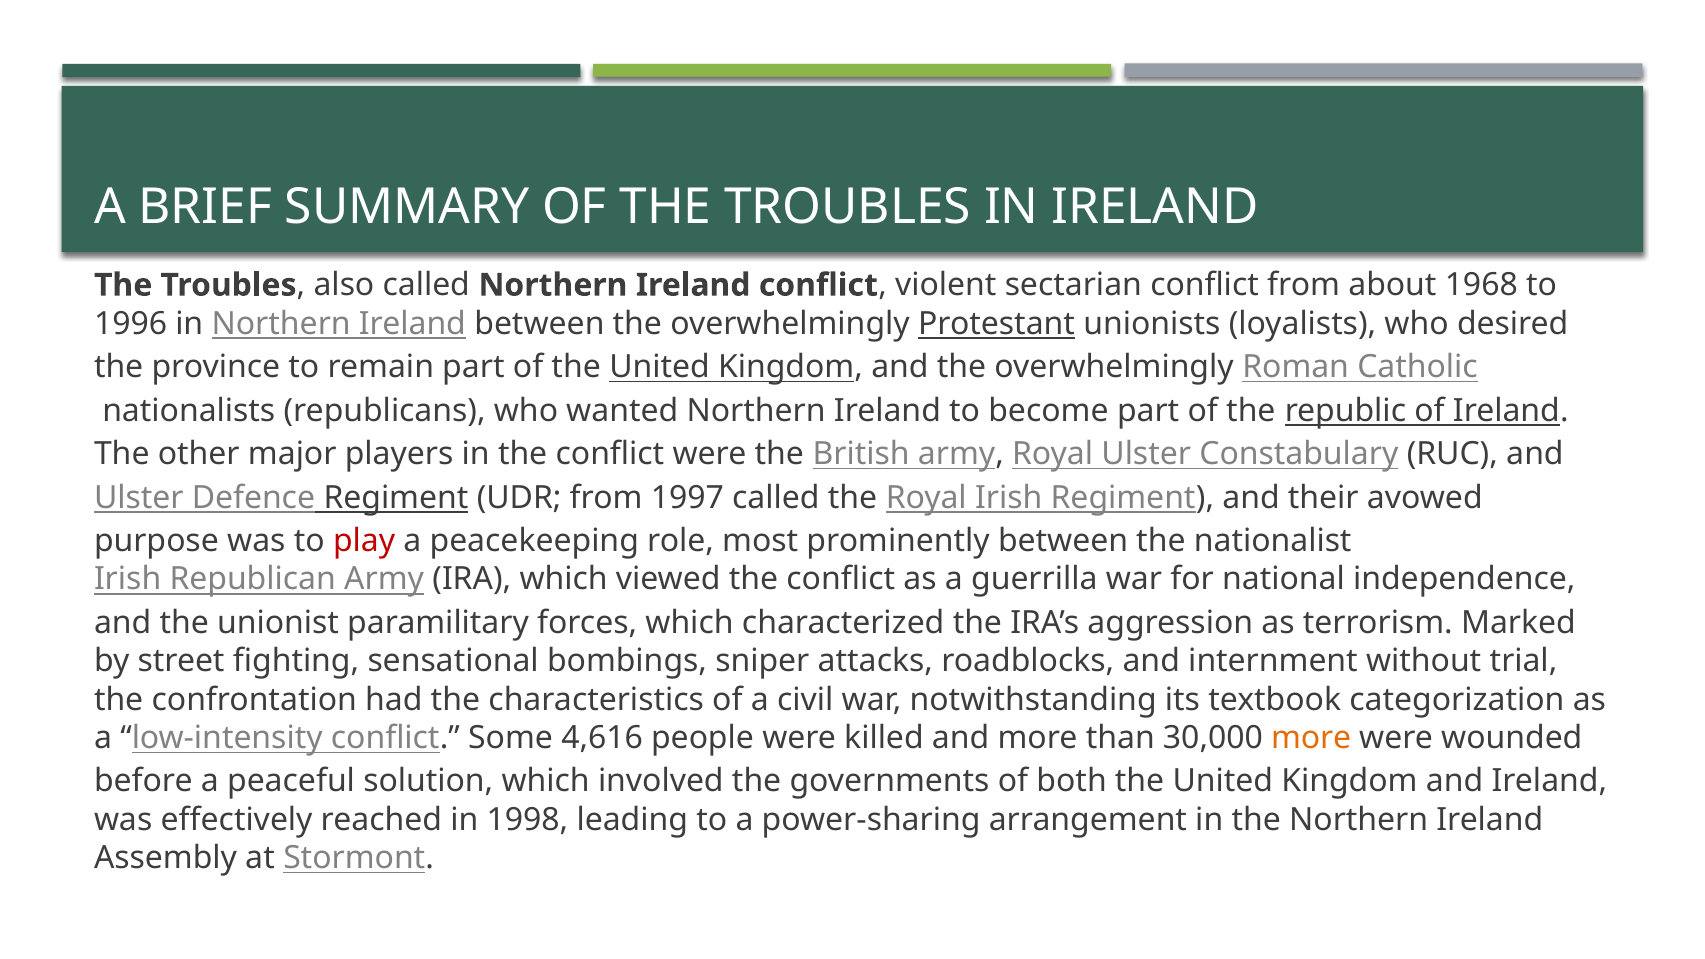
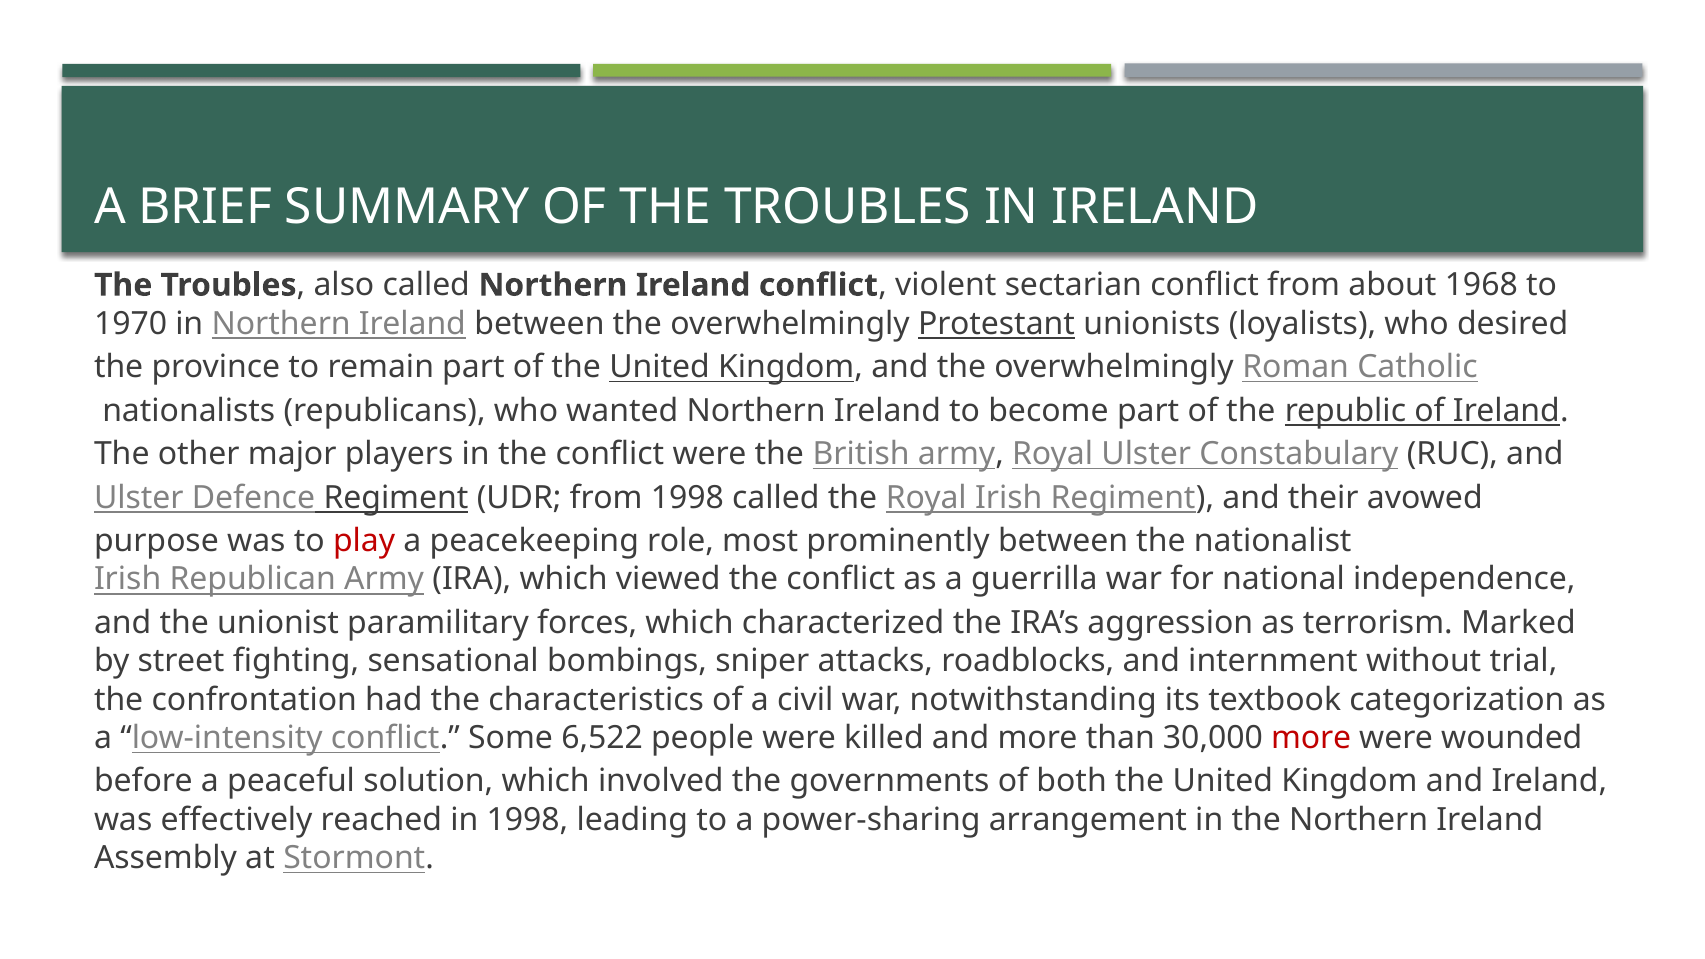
1996: 1996 -> 1970 (131, 324)
from 1997: 1997 -> 1998 (687, 498)
4,616: 4,616 -> 6,522 (602, 738)
more colour: orange -> red (1311, 738)
